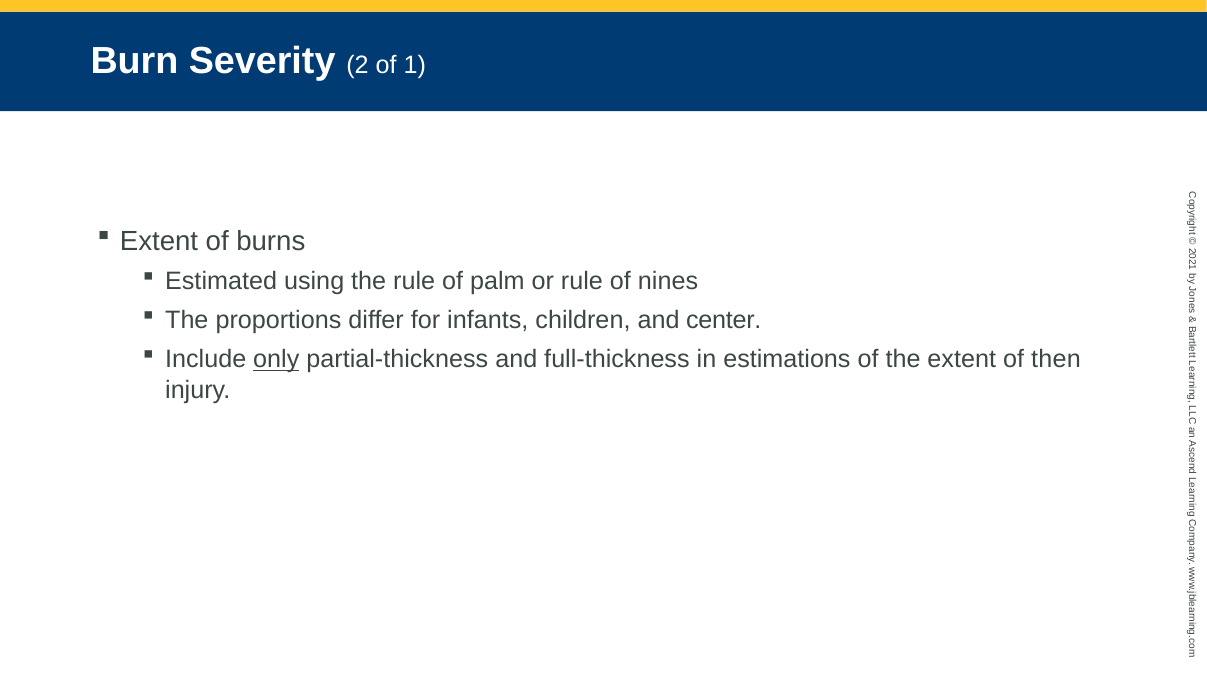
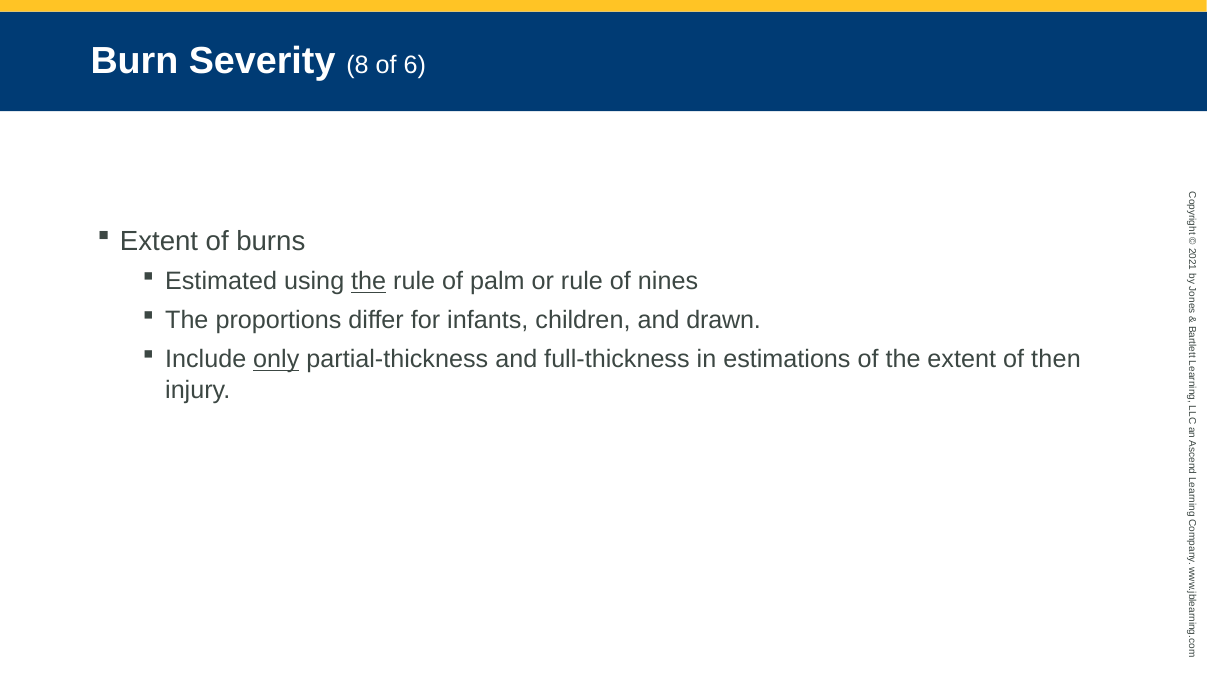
Severity 2: 2 -> 8 (357, 65)
of 1: 1 -> 6 (415, 65)
the underline: none -> present (369, 282)
center: center -> drawn (724, 321)
